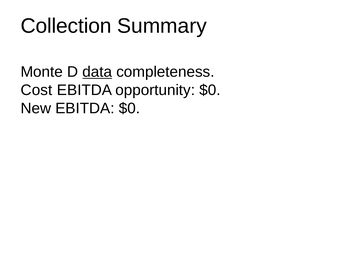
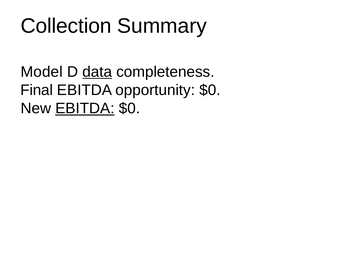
Monte: Monte -> Model (42, 72)
Cost: Cost -> Final (37, 90)
EBITDA underline: none -> present (85, 109)
